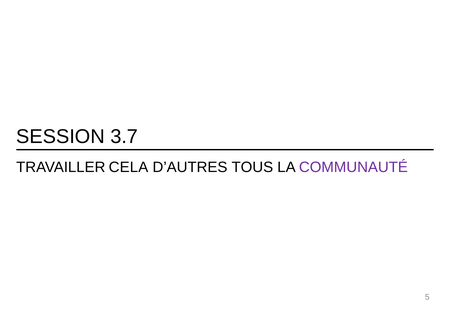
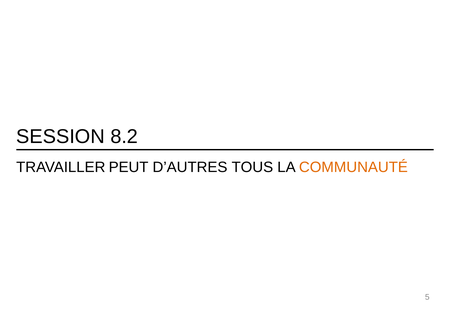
3.7: 3.7 -> 8.2 (124, 137)
CELA: CELA -> PEUT (129, 167)
COMMUNAUTÉ colour: purple -> orange (353, 167)
